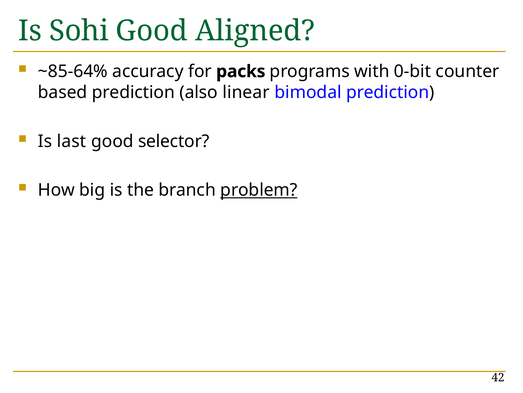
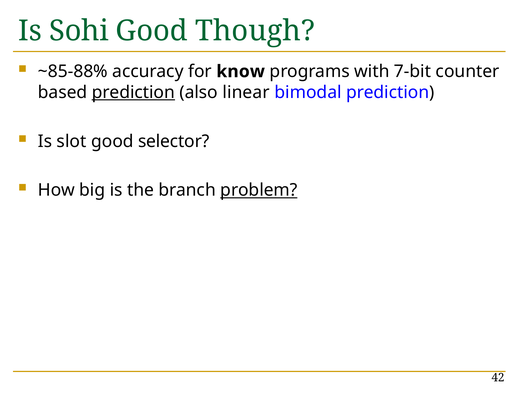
Aligned: Aligned -> Though (255, 31)
~85-64%: ~85-64% -> ~85-88% (73, 71)
packs: packs -> know (241, 71)
0-bit: 0-bit -> 7-bit (413, 71)
prediction underline: none -> present (133, 92)
last: last -> slot (72, 141)
